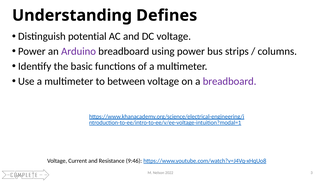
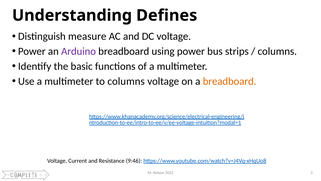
potential: potential -> measure (87, 36)
to between: between -> columns (126, 81)
breadboard colour: purple -> orange (230, 81)
